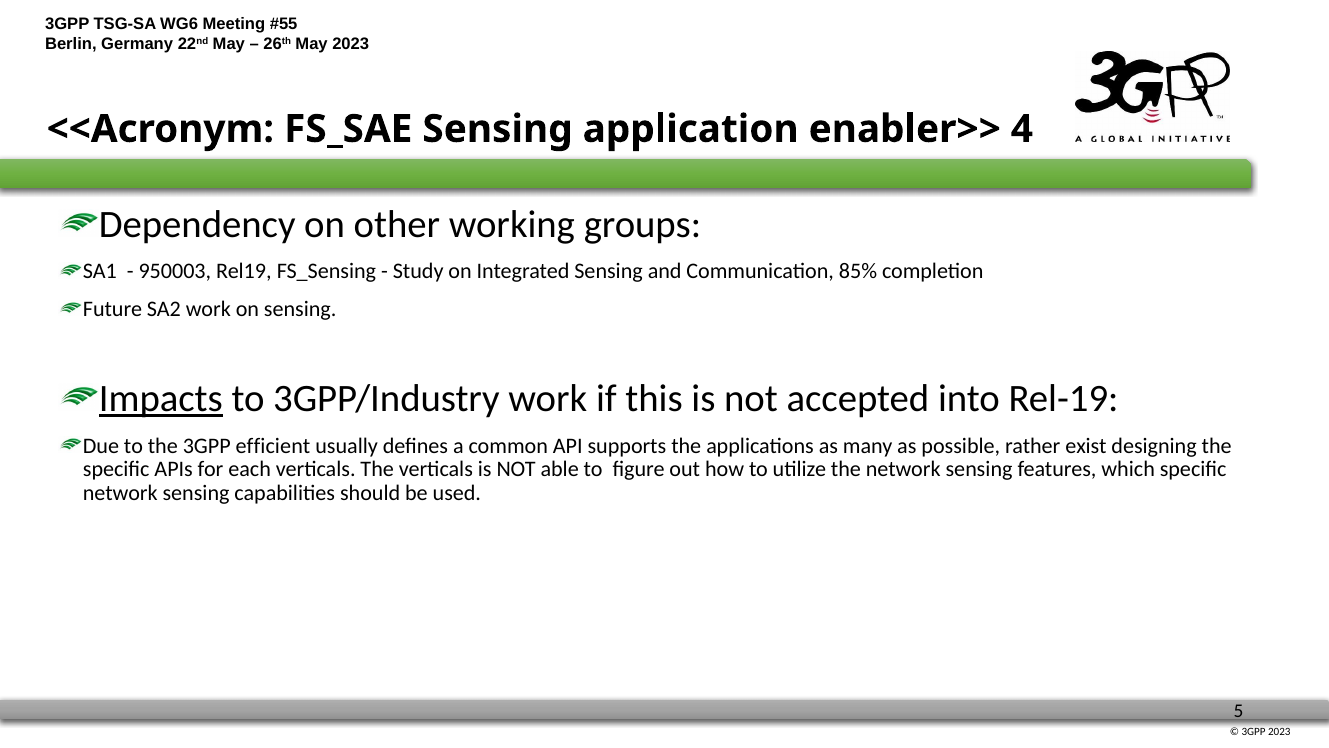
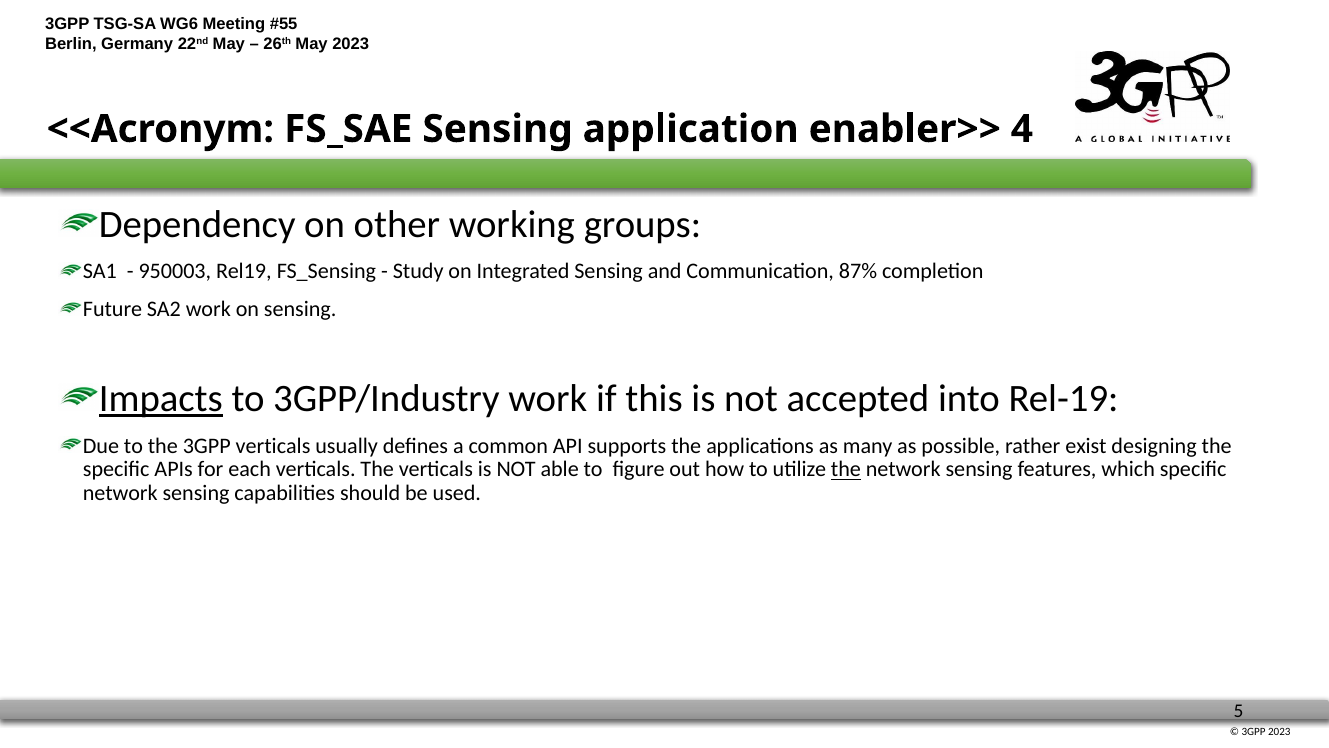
85%: 85% -> 87% (858, 272)
3GPP efficient: efficient -> verticals (273, 446)
the underline: none -> present (846, 469)
